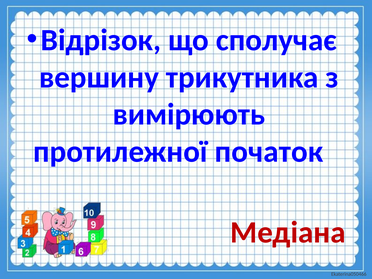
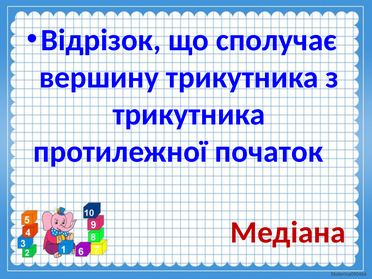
вимірюють: вимірюють -> трикутника (189, 114)
